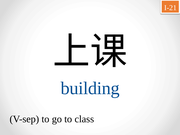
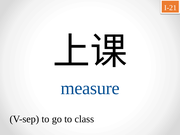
building: building -> measure (90, 88)
